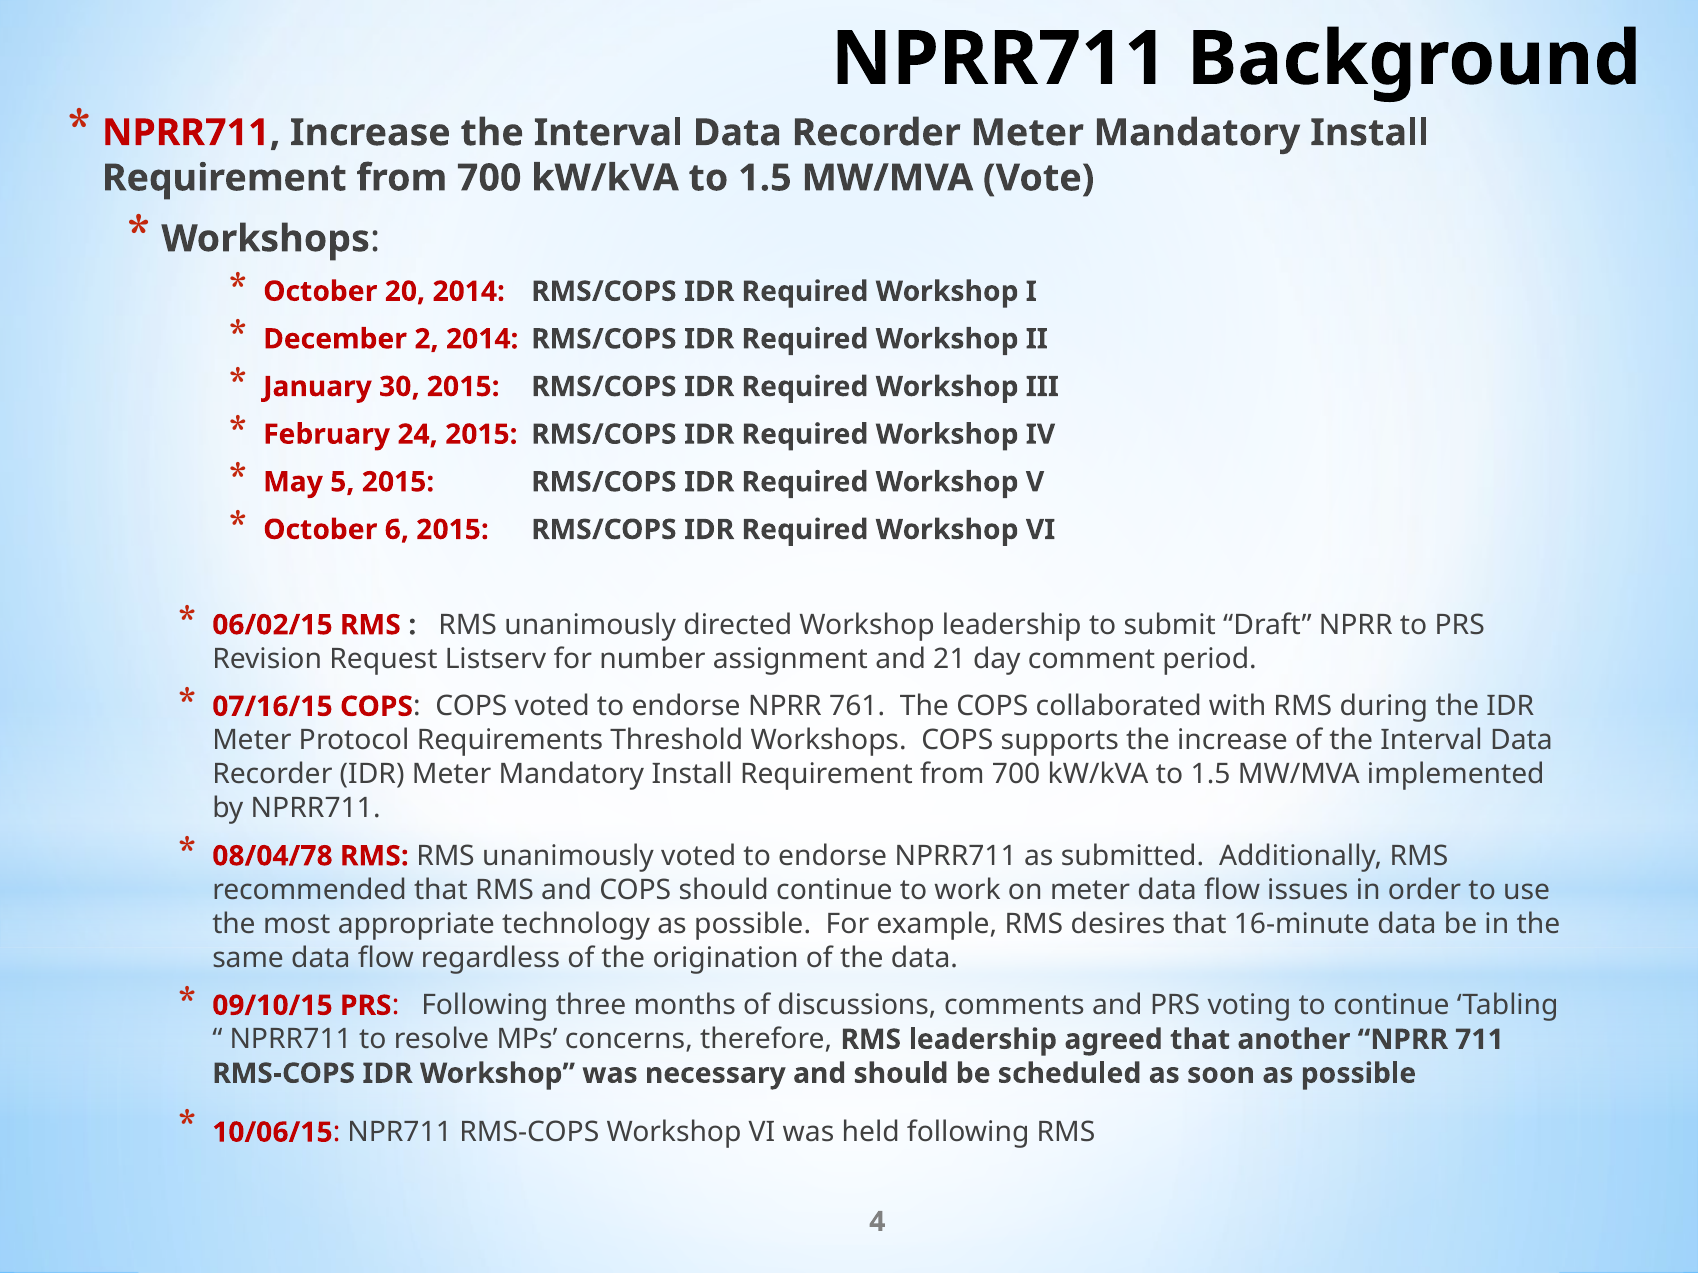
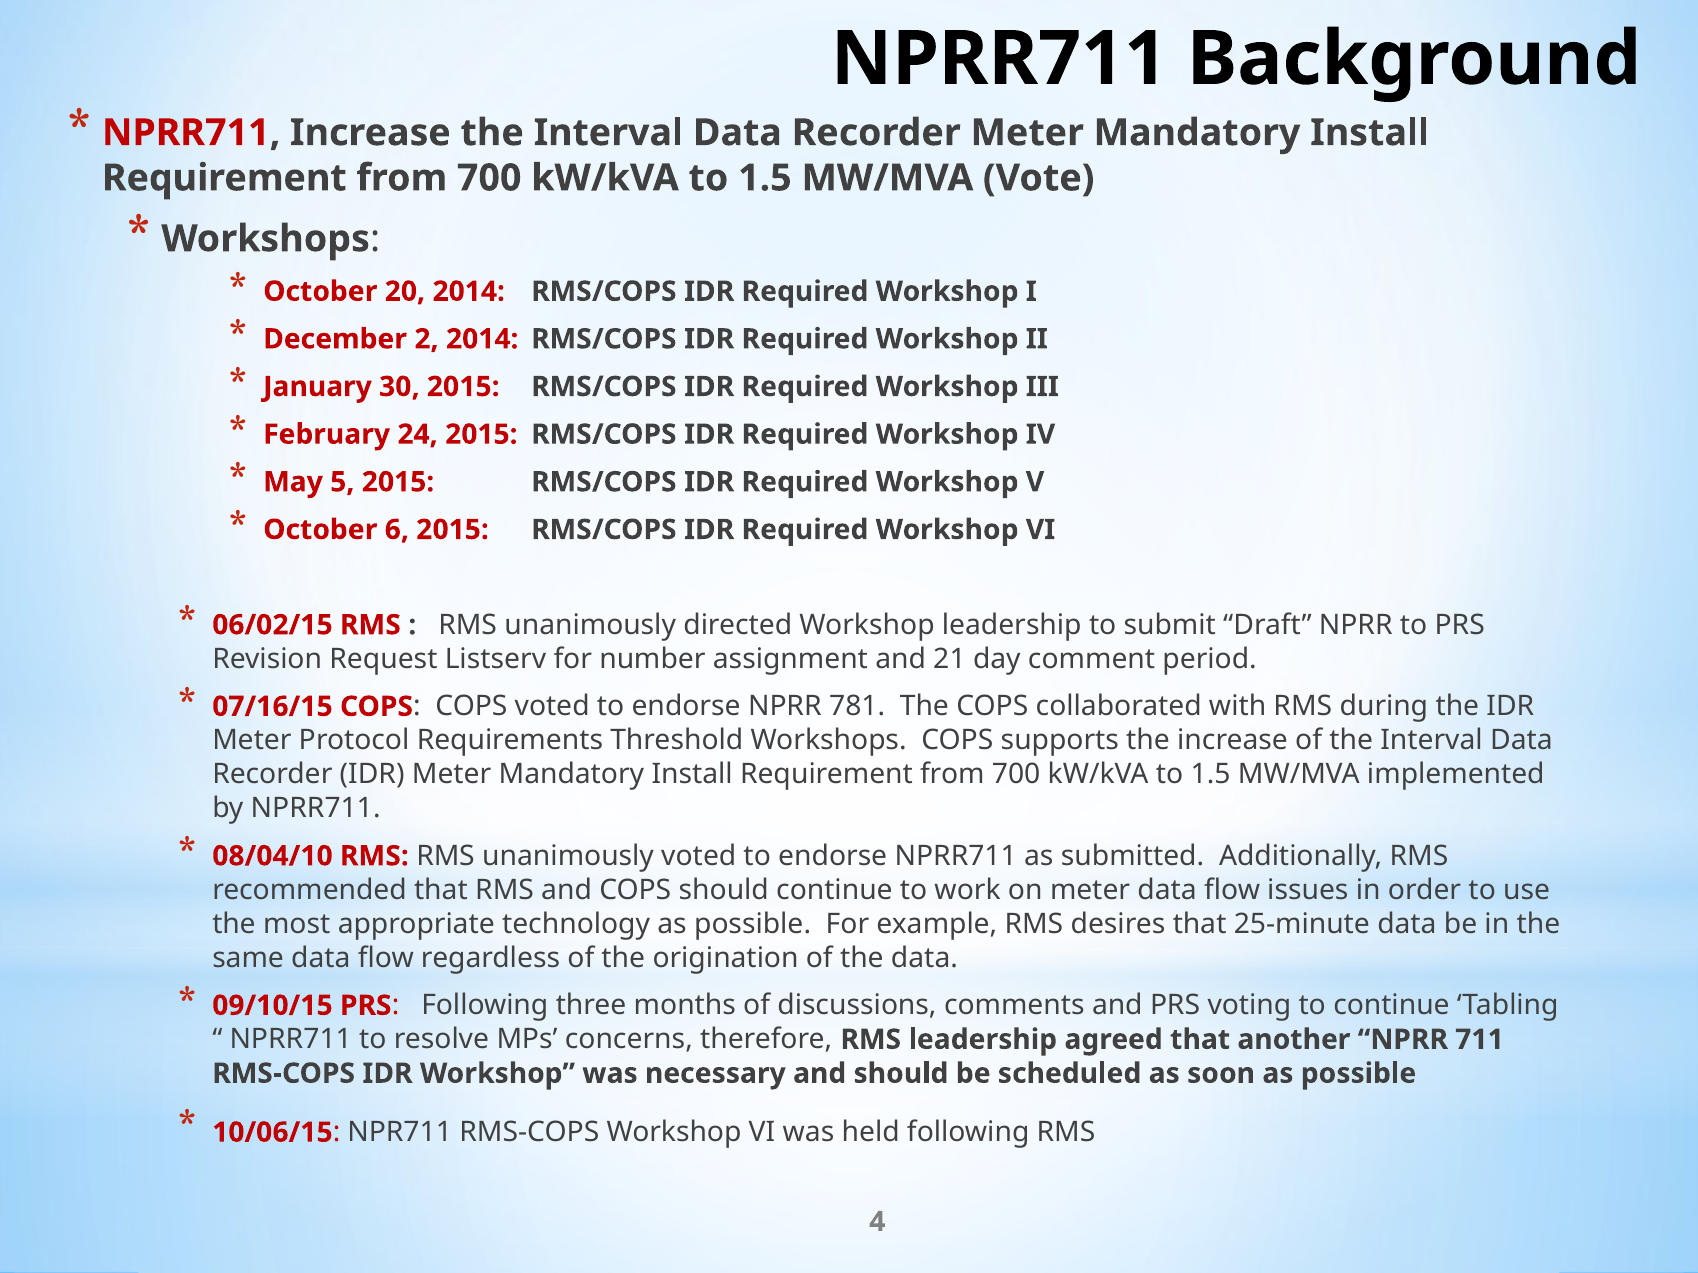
761: 761 -> 781 (857, 707)
08/04/78: 08/04/78 -> 08/04/10 (272, 856)
16-minute: 16-minute -> 25-minute (1302, 924)
